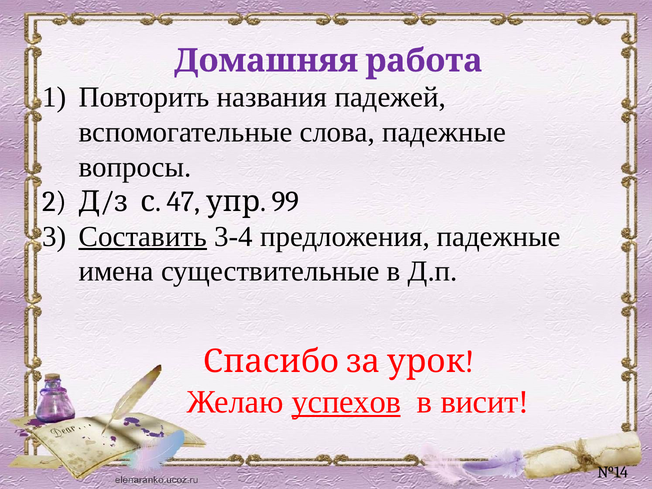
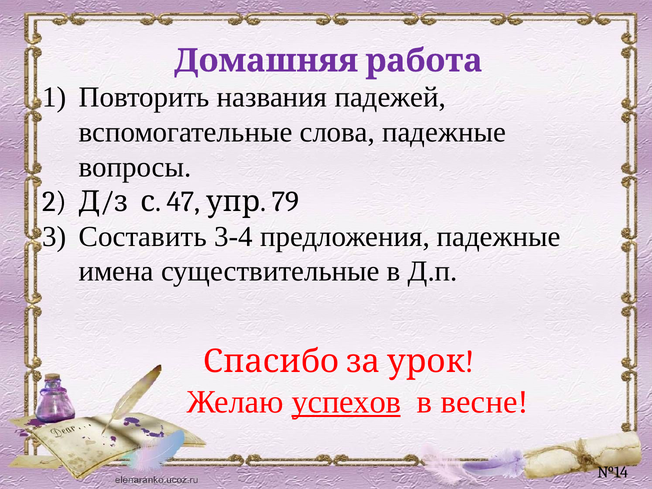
99: 99 -> 79 (285, 202)
Составить underline: present -> none (143, 237)
висит: висит -> весне (485, 402)
